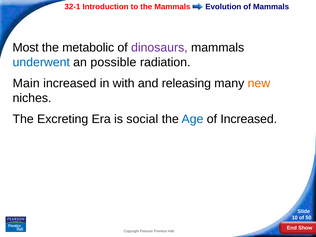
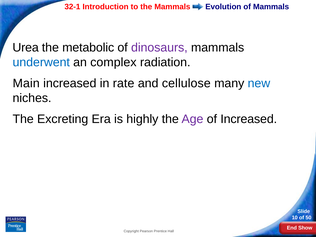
Most: Most -> Urea (26, 48)
possible: possible -> complex (113, 62)
with: with -> rate (124, 83)
releasing: releasing -> cellulose (186, 83)
new colour: orange -> blue (259, 83)
social: social -> highly (142, 119)
Age colour: blue -> purple (192, 119)
